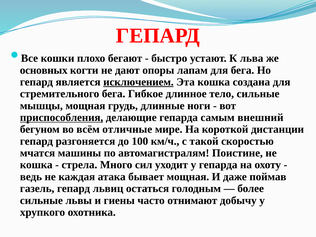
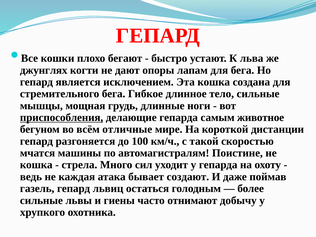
основных: основных -> джунглях (44, 70)
исключением underline: present -> none (138, 82)
внешний: внешний -> животное (261, 118)
бывает мощная: мощная -> создают (188, 177)
